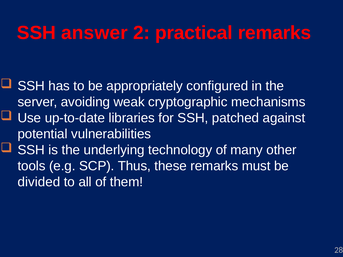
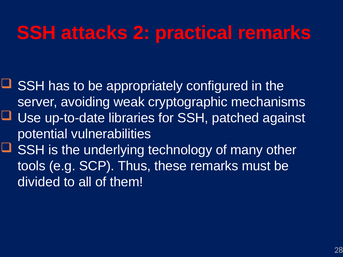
answer: answer -> attacks (94, 33)
